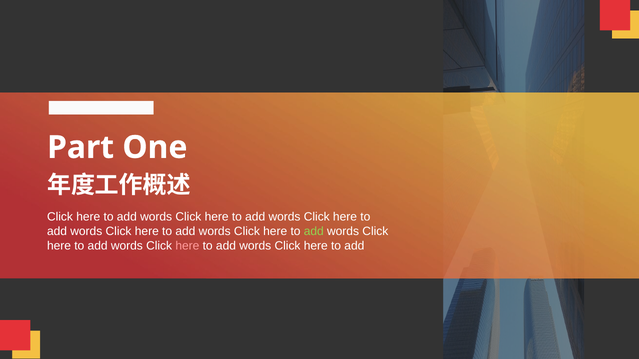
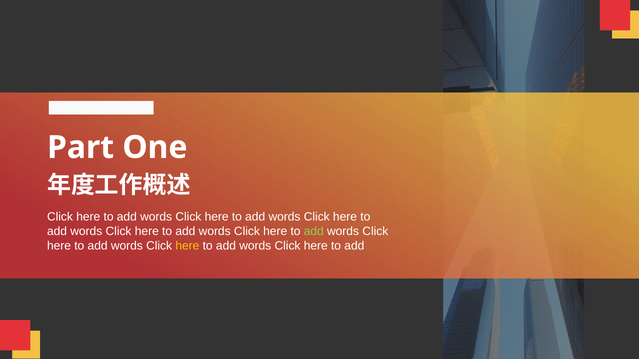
here colour: pink -> yellow (187, 246)
